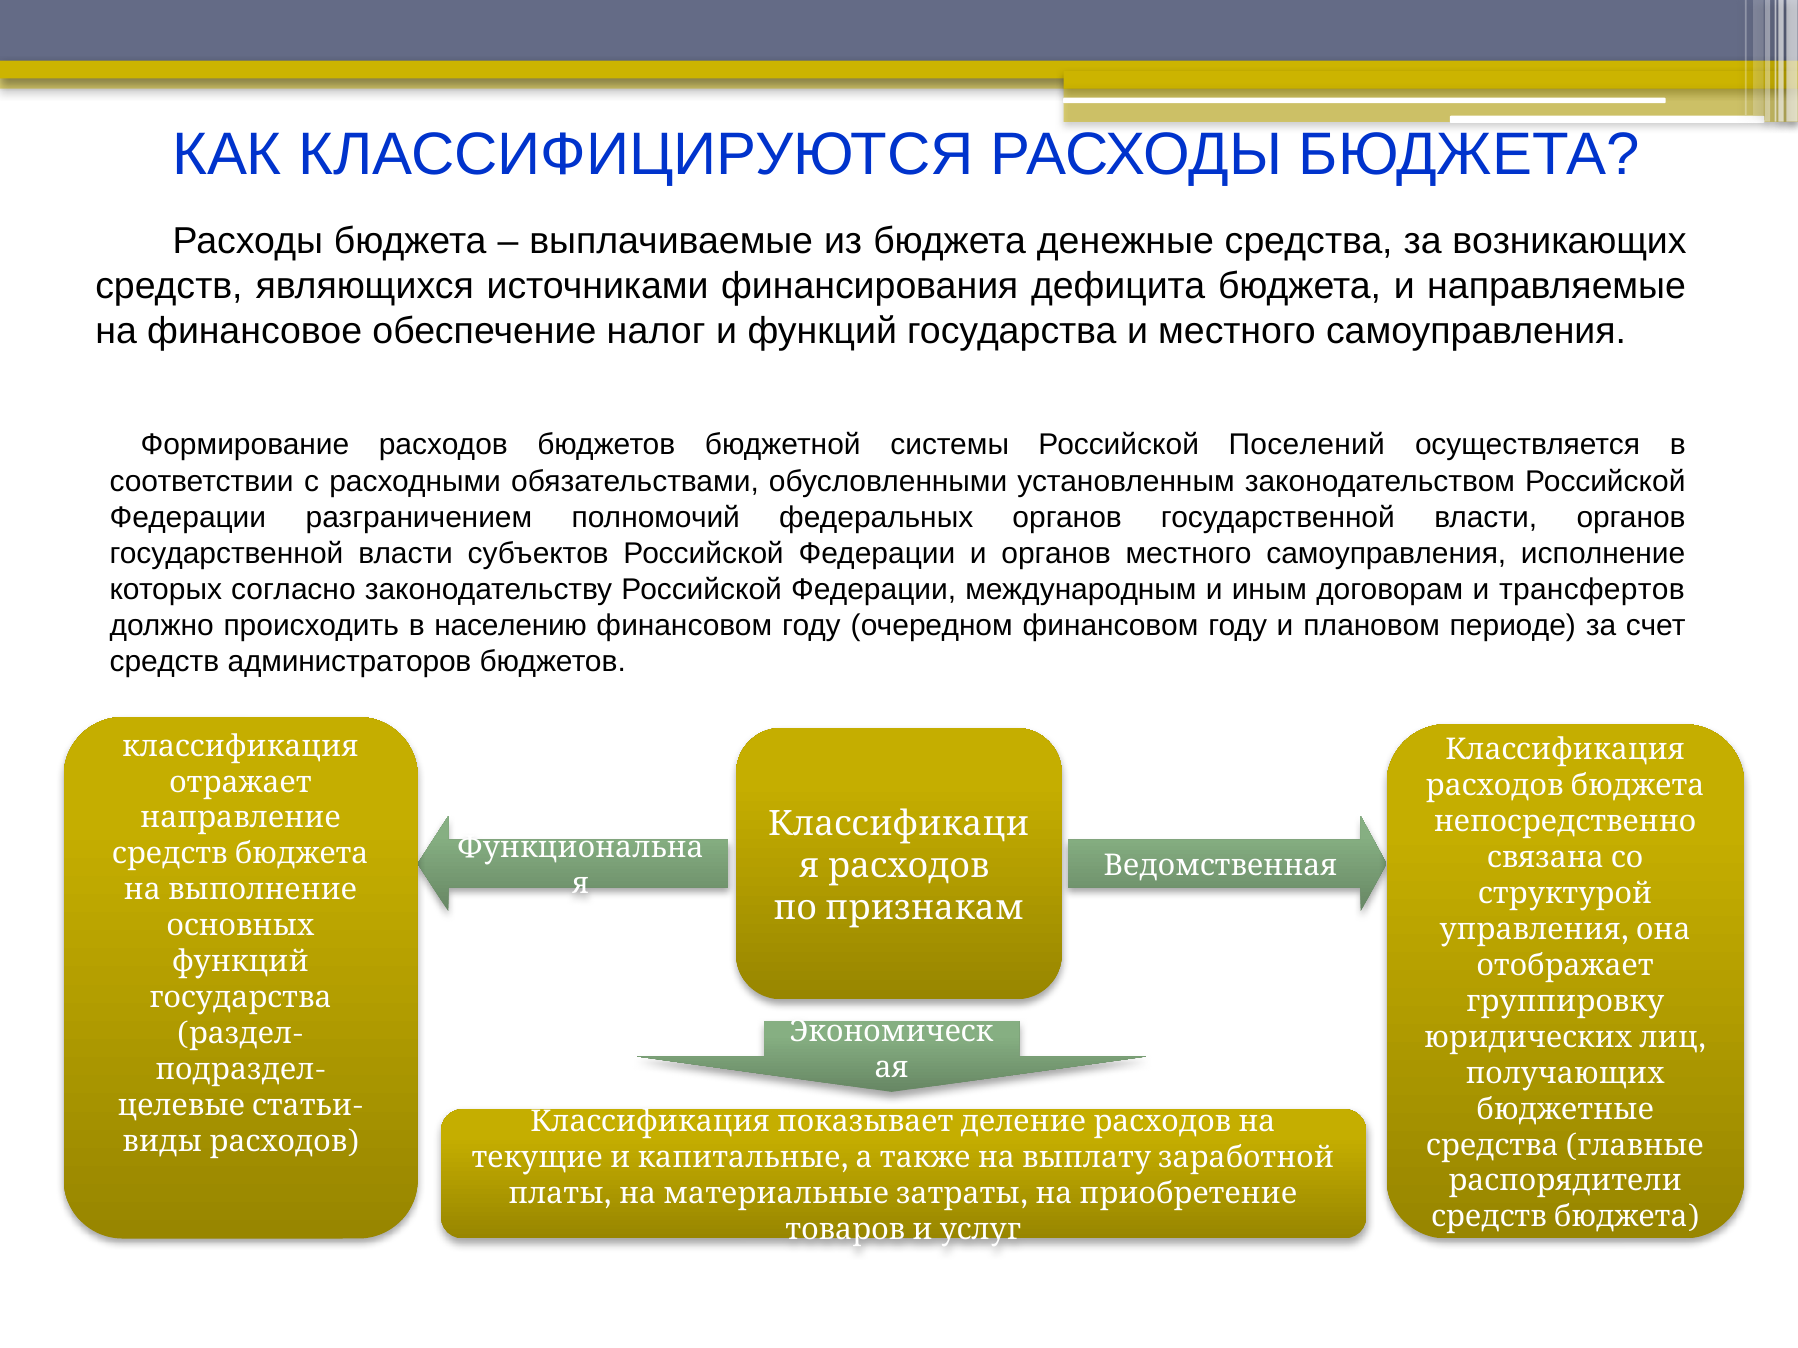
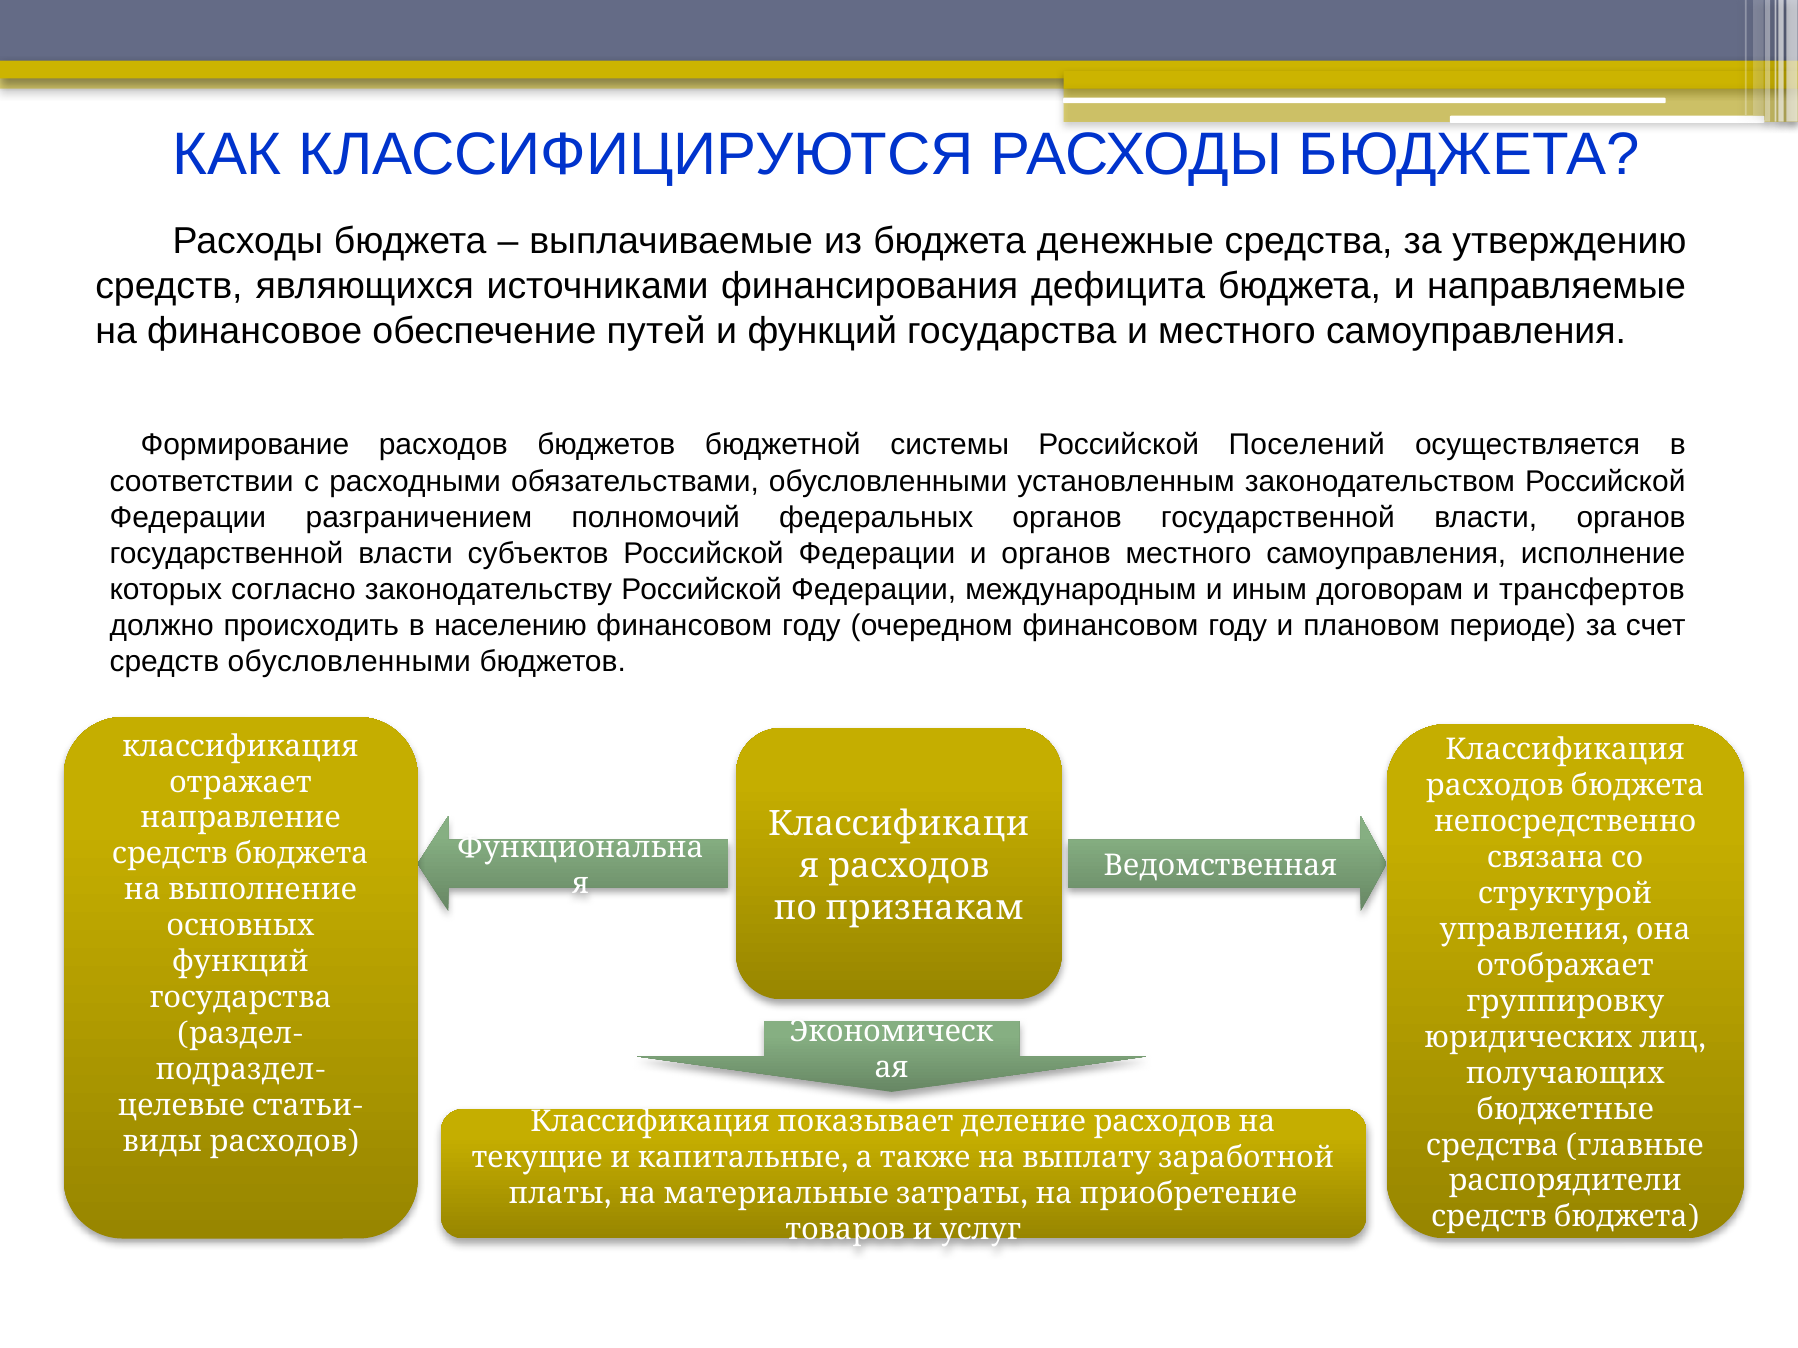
возникающих: возникающих -> утверждению (1569, 241)
налог: налог -> путей (656, 331)
средств администраторов: администраторов -> обусловленными (349, 661)
